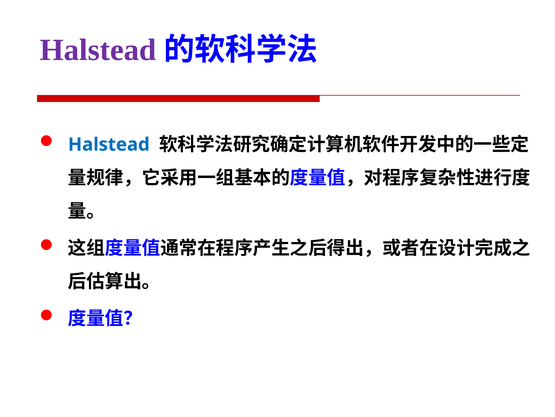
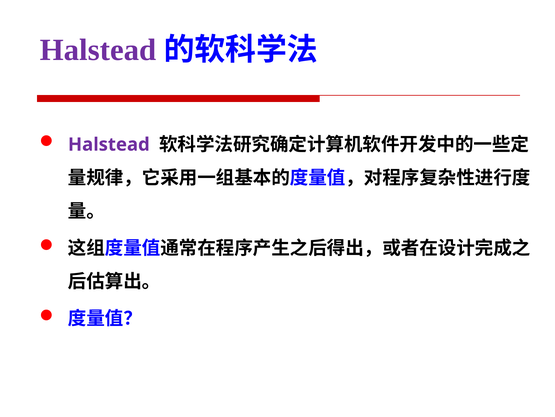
Halstead colour: blue -> purple (109, 144)
